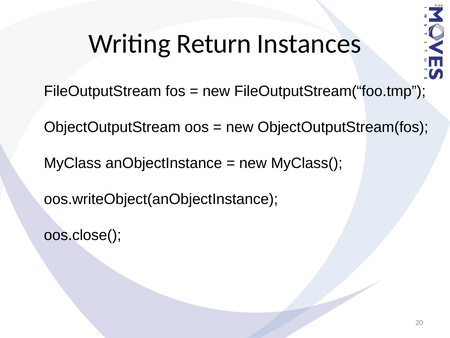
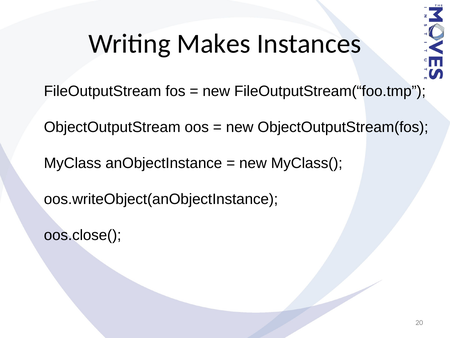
Return: Return -> Makes (214, 44)
